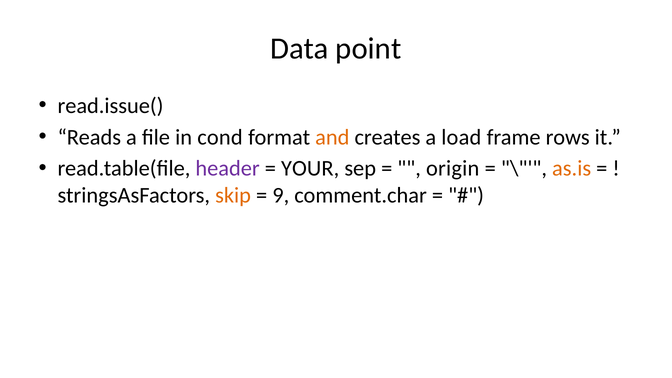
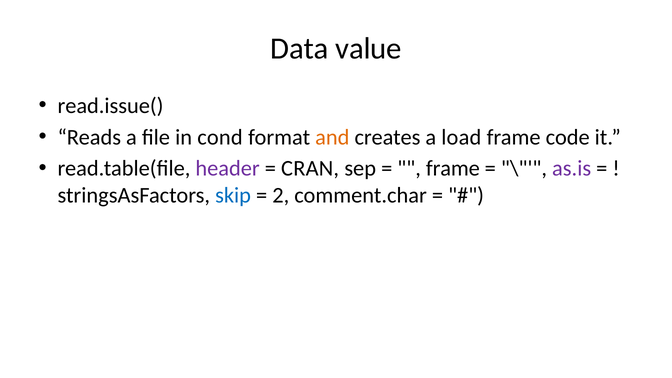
point: point -> value (369, 49)
rows: rows -> code (568, 137)
YOUR: YOUR -> CRAN (310, 169)
origin: origin -> frame (453, 169)
as.is colour: orange -> purple (572, 169)
skip colour: orange -> blue (233, 195)
9: 9 -> 2 (281, 195)
